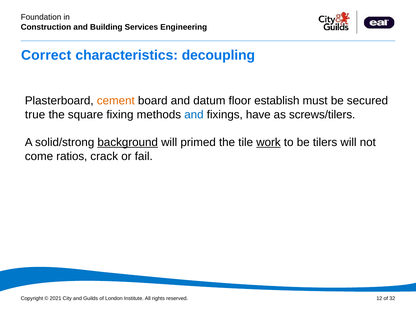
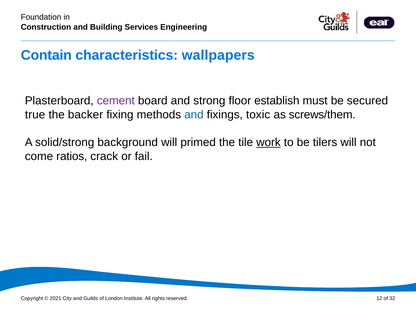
Correct: Correct -> Contain (46, 55)
decoupling: decoupling -> wallpapers (218, 55)
cement colour: orange -> purple (116, 101)
datum: datum -> strong (209, 101)
square: square -> backer (86, 115)
have: have -> toxic (258, 115)
screws/tilers: screws/tilers -> screws/them (322, 115)
background underline: present -> none (128, 142)
